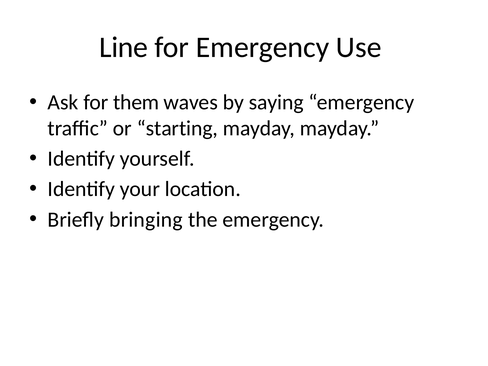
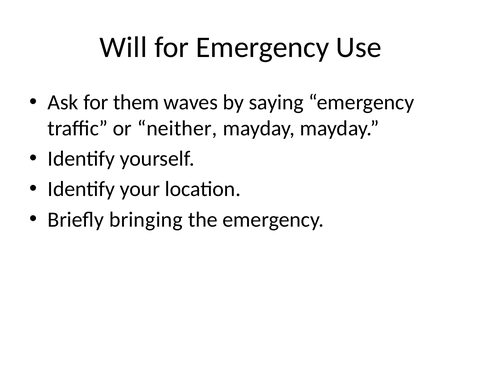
Line: Line -> Will (123, 47)
starting: starting -> neither (177, 128)
